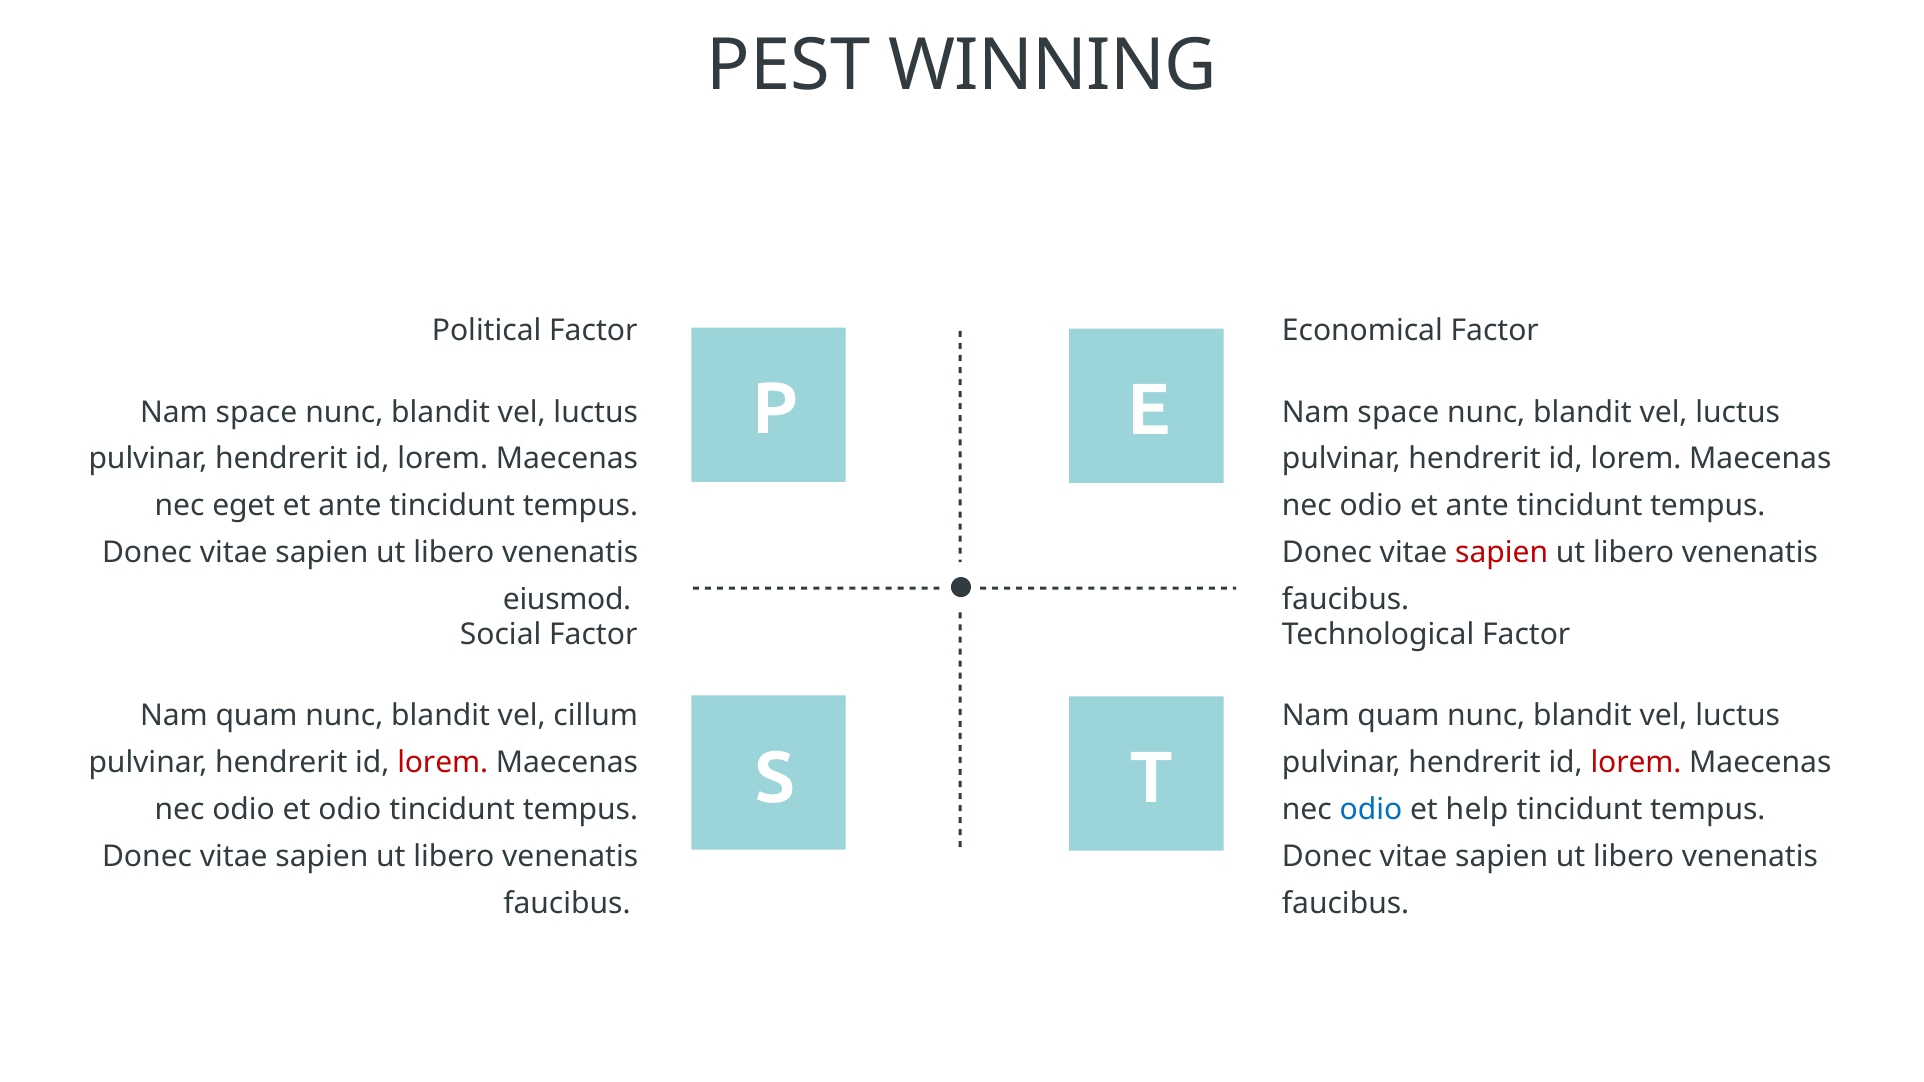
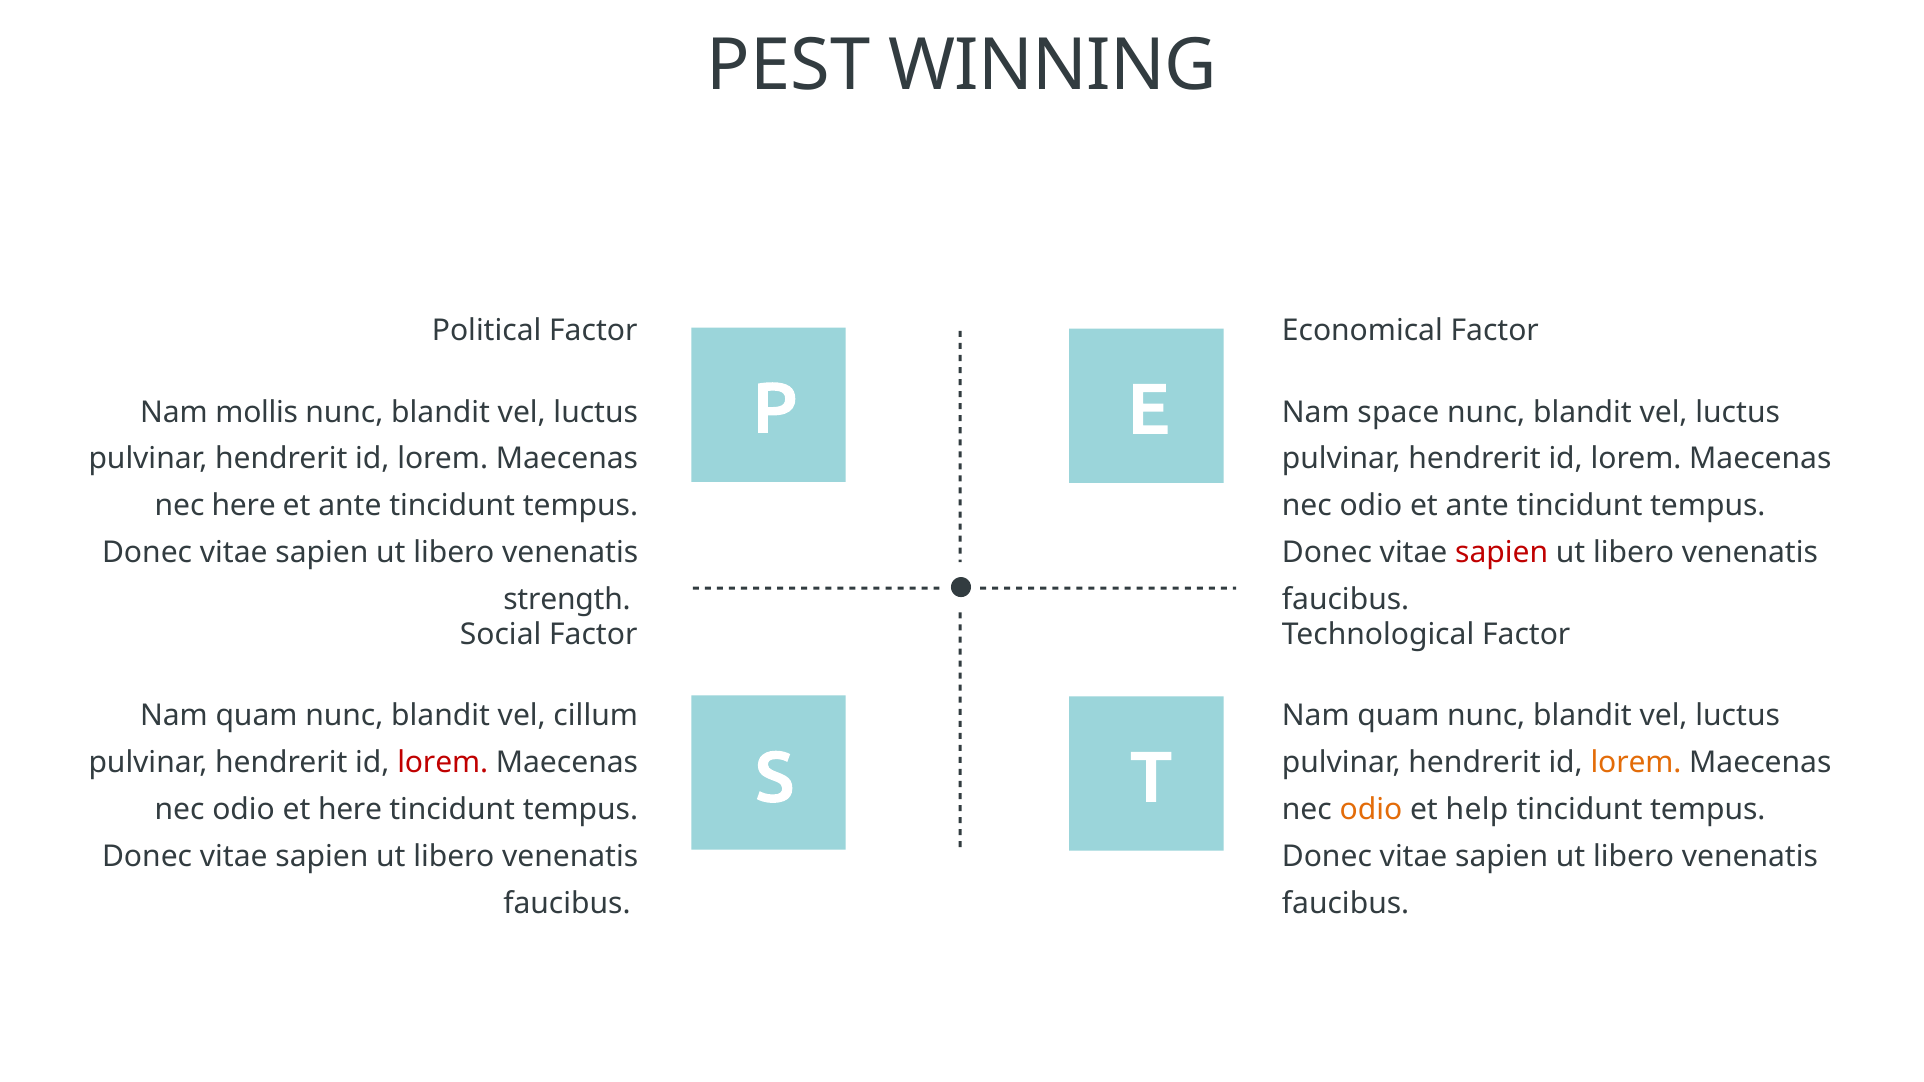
space: space -> mollis (257, 412)
nec eget: eget -> here (244, 506)
eiusmod: eiusmod -> strength (567, 600)
lorem colour: red -> orange (1636, 763)
et odio: odio -> here (350, 810)
odio colour: blue -> orange (1371, 810)
